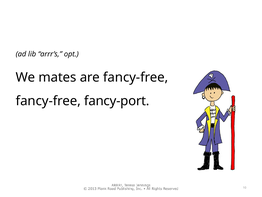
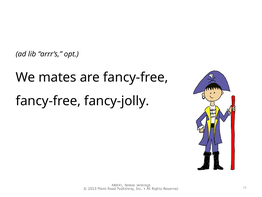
fancy-port: fancy-port -> fancy-jolly (117, 101)
